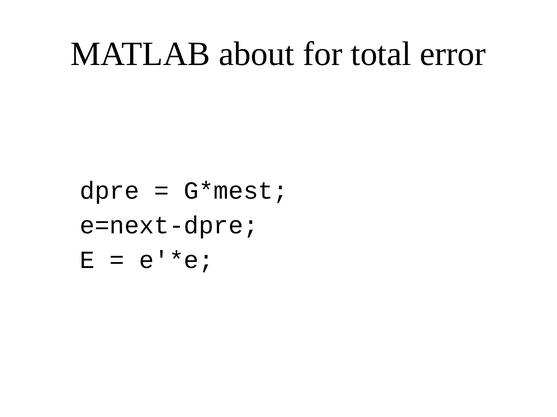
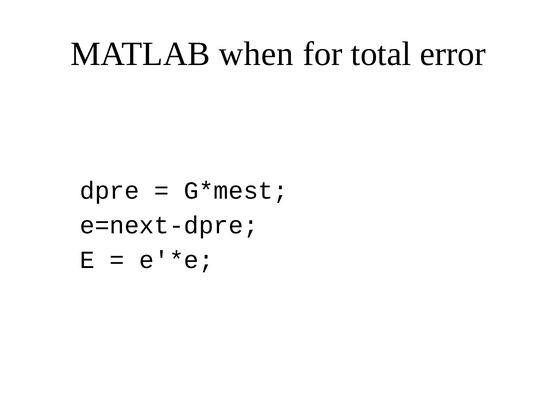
about: about -> when (256, 54)
